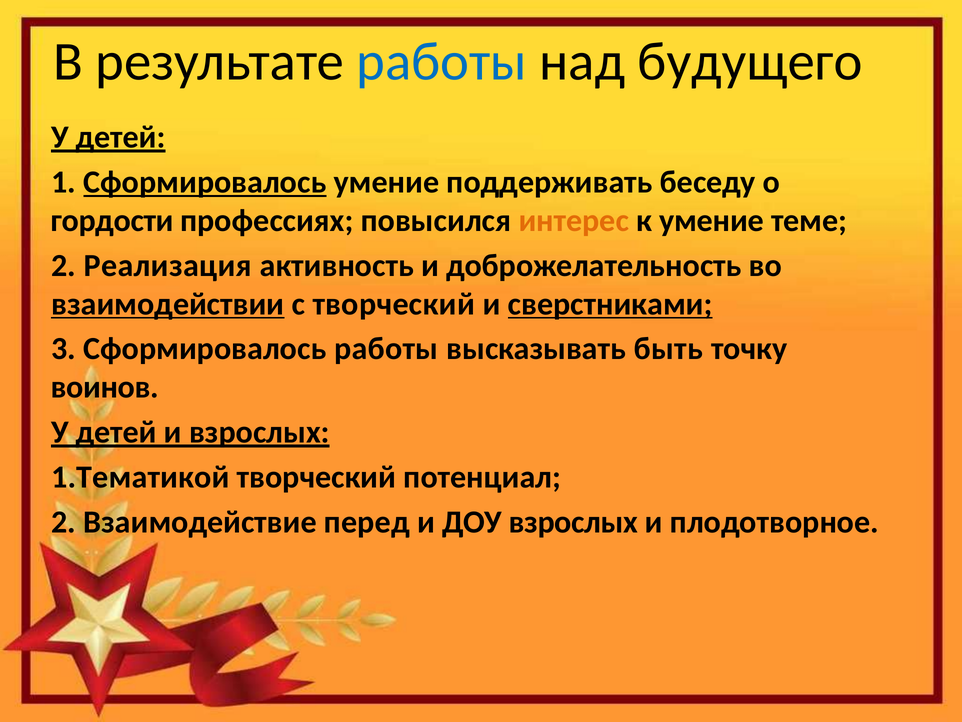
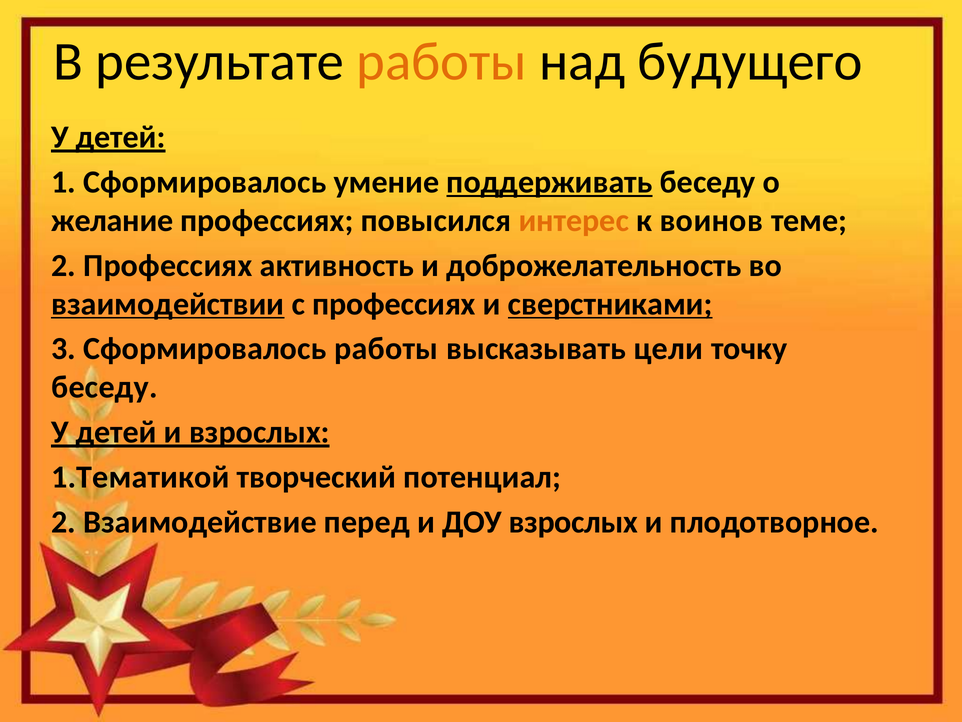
работы colour: blue -> orange (442, 62)
Сформировалось underline: present -> none (205, 182)
поддерживать underline: none -> present (550, 182)
гордости: гордости -> желание (112, 220)
к умение: умение -> воинов (711, 220)
2 Реализация: Реализация -> Профессиях (168, 265)
с творческий: творческий -> профессиях (394, 304)
быть: быть -> цели (668, 349)
воинов: воинов -> беседу (105, 387)
